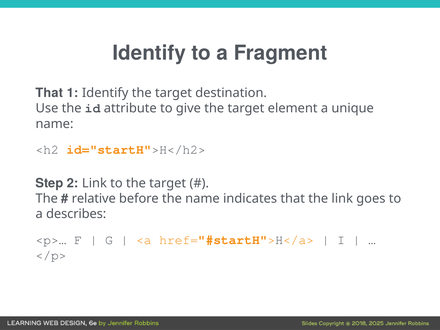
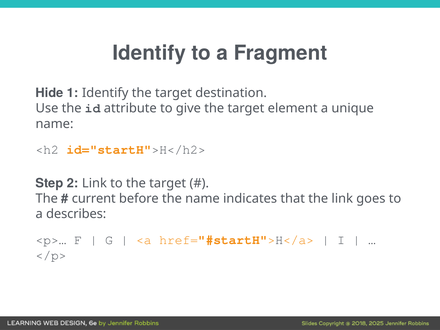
That: That -> Hide (49, 93)
relative: relative -> current (94, 199)
